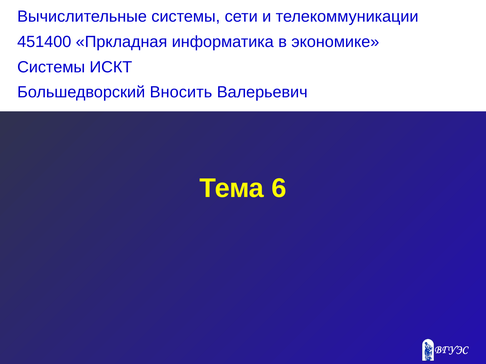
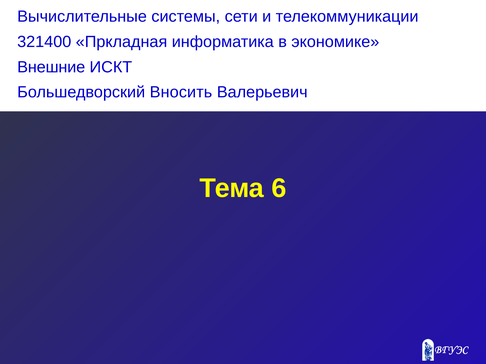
451400: 451400 -> 321400 (44, 42)
Системы: Системы -> Внешние (51, 67)
